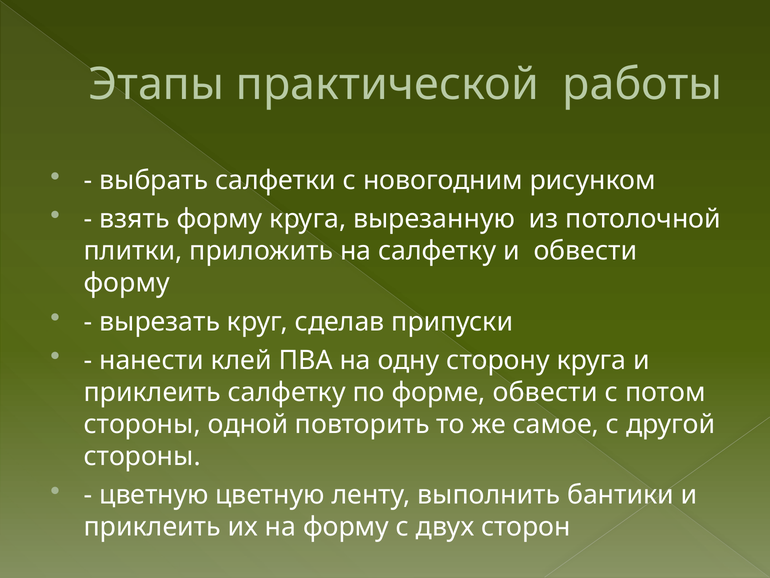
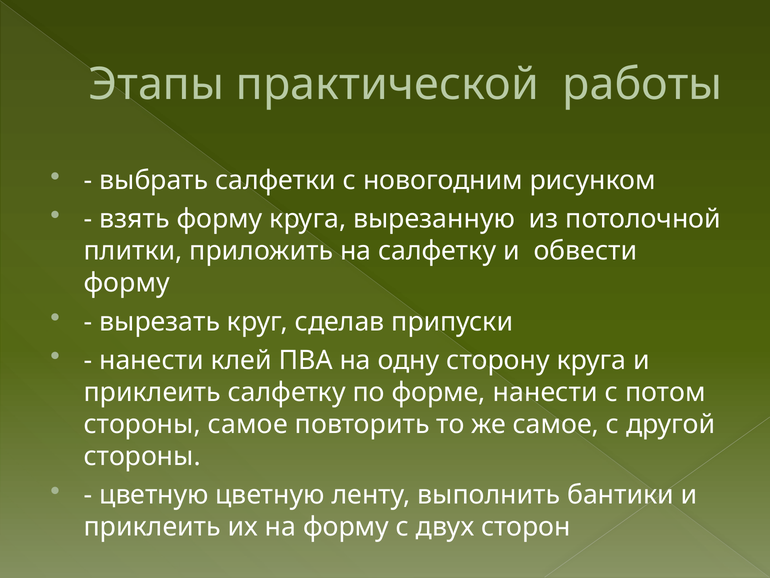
форме обвести: обвести -> нанести (545, 392)
стороны одной: одной -> самое (248, 424)
